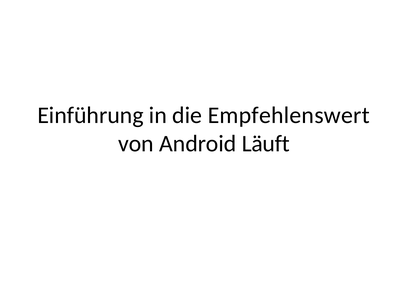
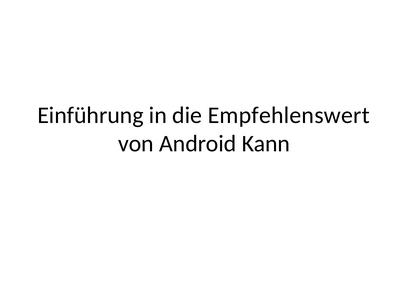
Läuft: Läuft -> Kann (266, 144)
